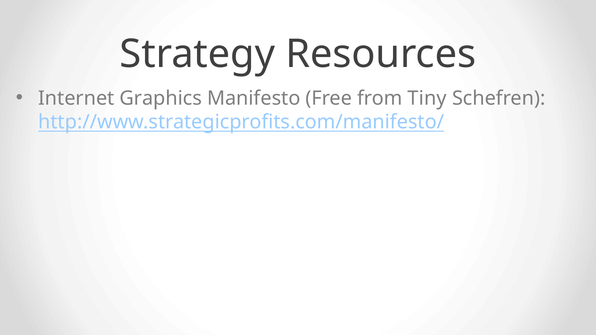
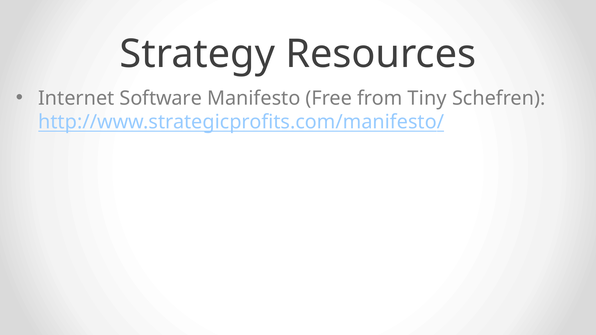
Graphics: Graphics -> Software (161, 98)
